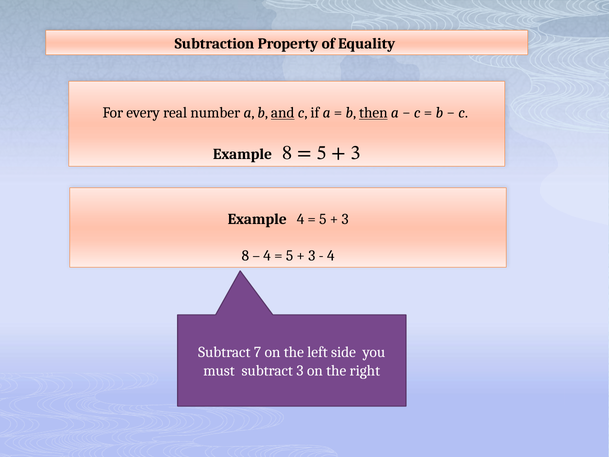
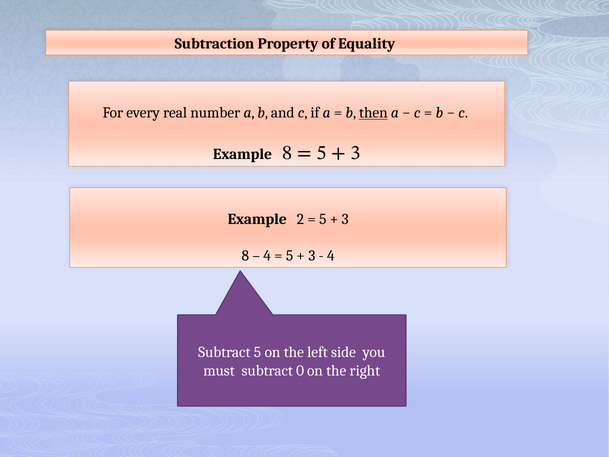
and underline: present -> none (283, 113)
Example 4: 4 -> 2 (300, 219)
Subtract 7: 7 -> 5 (257, 352)
subtract 3: 3 -> 0 (300, 370)
